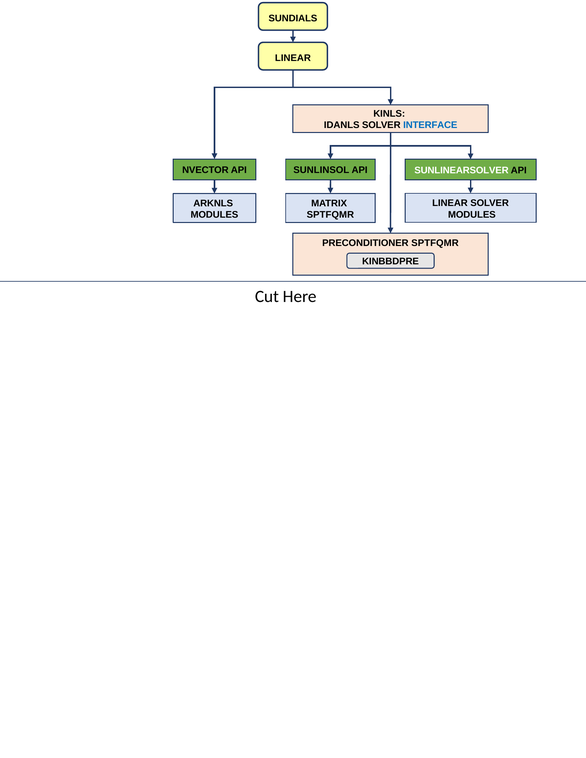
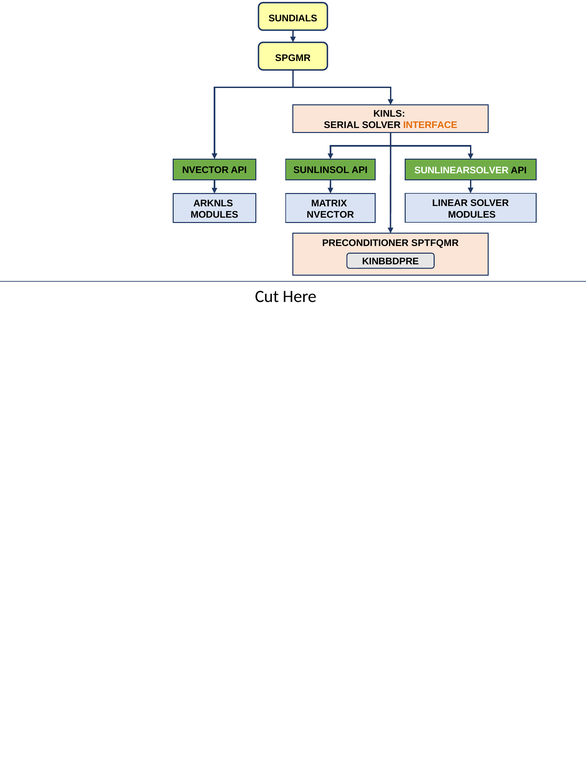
LINEAR: LINEAR -> SPGMR (293, 58)
IDANLS: IDANLS -> SERIAL (342, 125)
INTERFACE colour: blue -> orange (430, 125)
SPTFQMR: SPTFQMR -> NVECTOR (330, 215)
